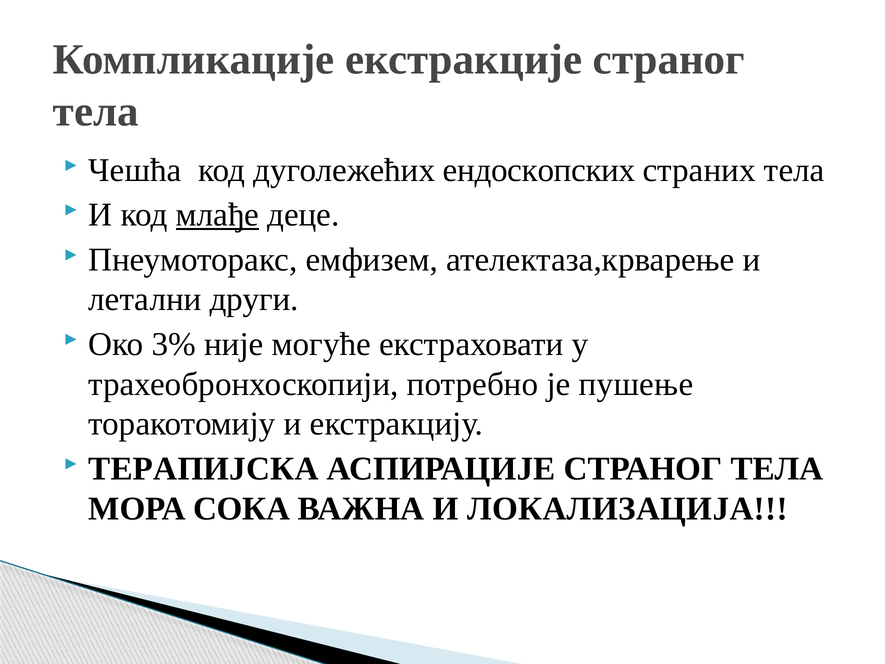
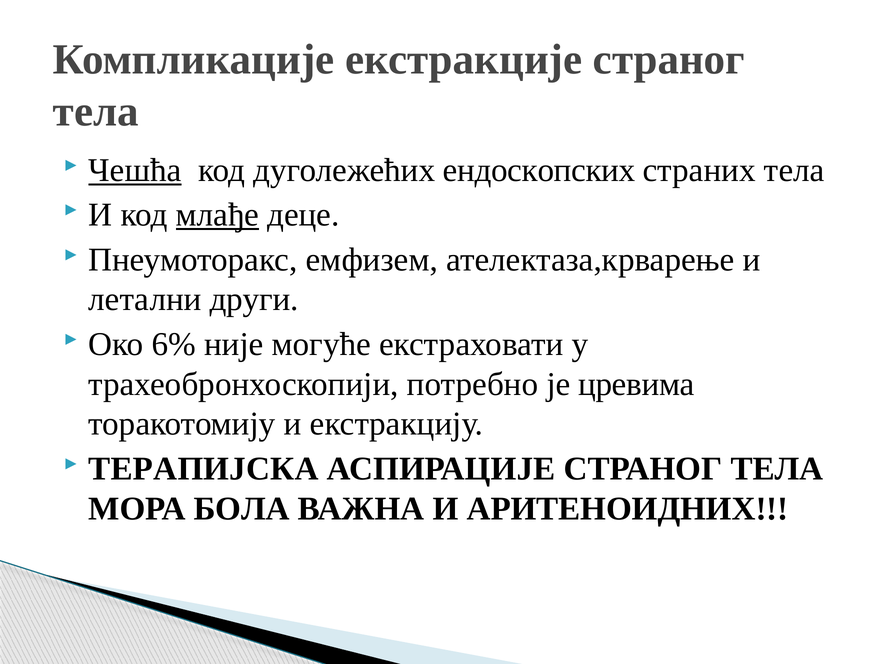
Чешћа underline: none -> present (135, 170)
3%: 3% -> 6% (174, 344)
пушење: пушење -> цревима (636, 384)
СОКА: СОКА -> БОЛА (242, 509)
ЛОКАЛИЗАЦИЈА: ЛОКАЛИЗАЦИЈА -> АРИТЕНОИДНИХ (628, 509)
